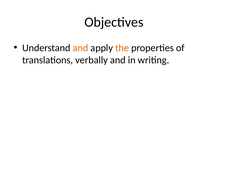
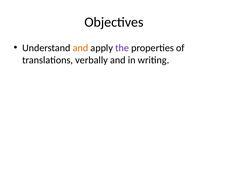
the colour: orange -> purple (122, 48)
